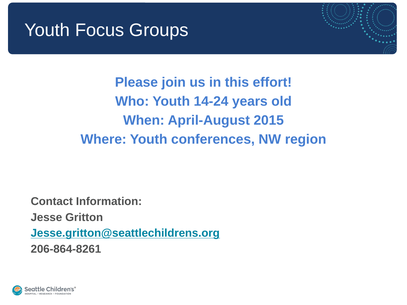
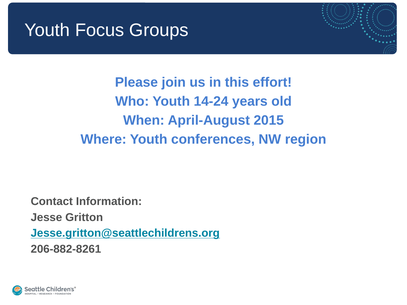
206-864-8261: 206-864-8261 -> 206-882-8261 (66, 249)
